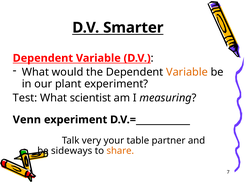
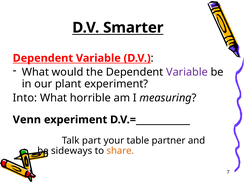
Variable colour: orange -> purple (187, 72)
Test: Test -> Into (25, 98)
scientist: scientist -> horrible (90, 98)
very: very -> part (91, 141)
